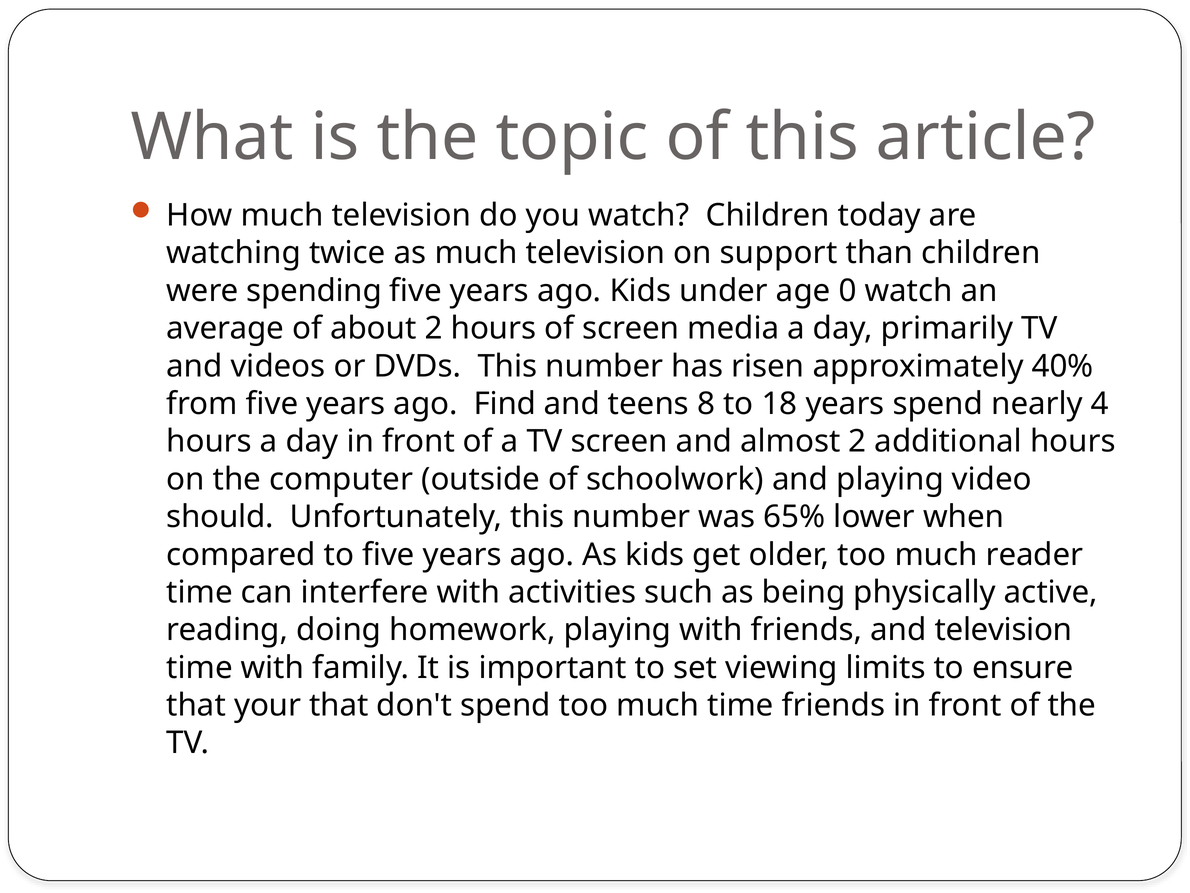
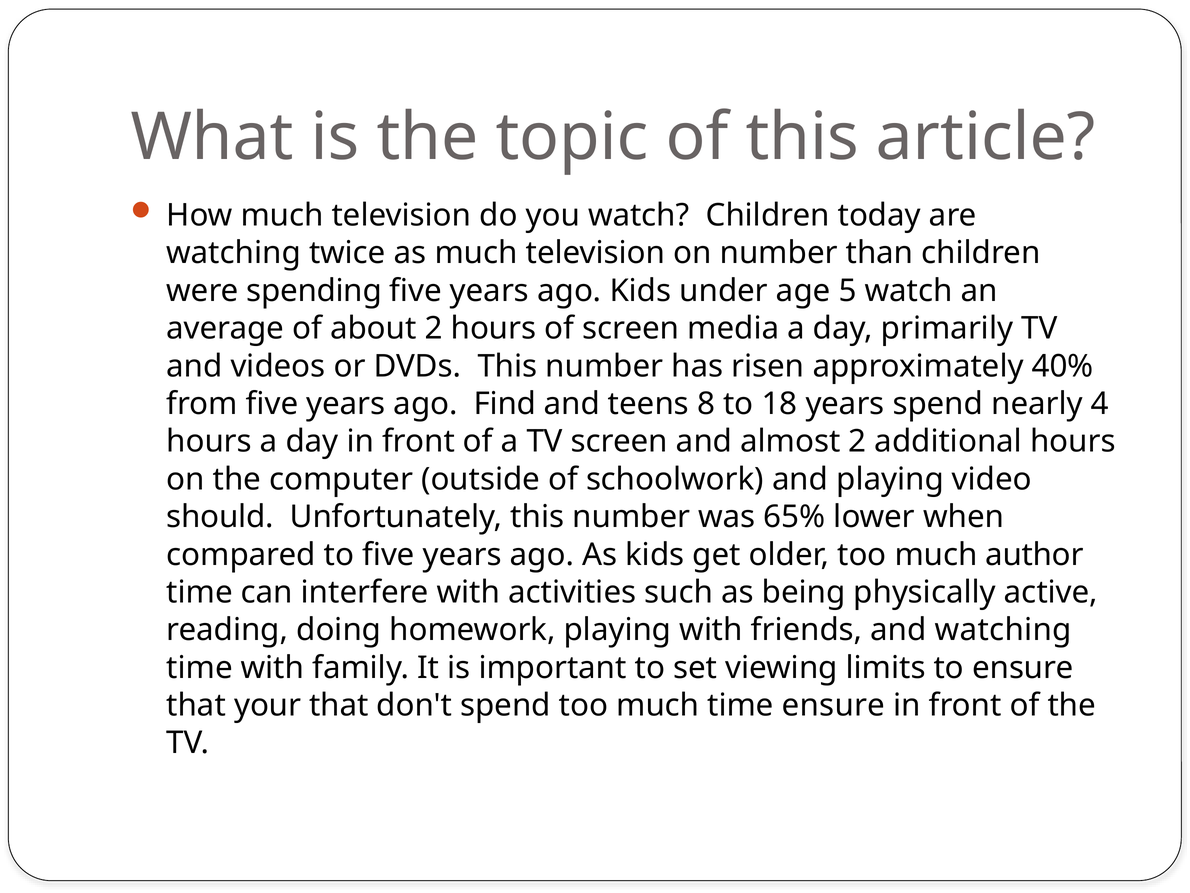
on support: support -> number (779, 253)
0: 0 -> 5 (848, 291)
reader: reader -> author (1034, 554)
and television: television -> watching (1003, 630)
time friends: friends -> ensure (833, 705)
